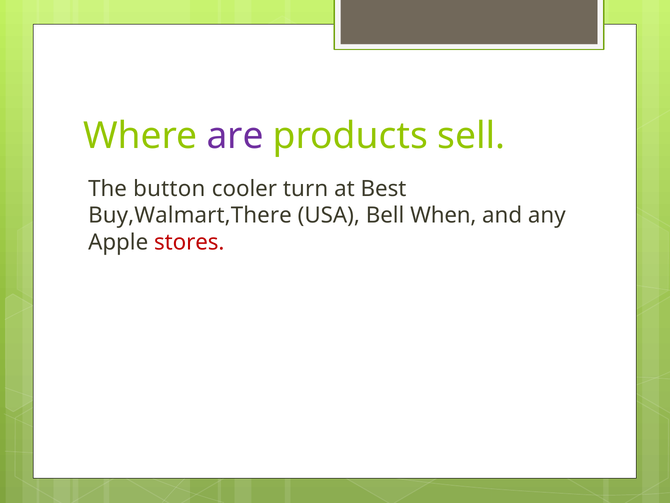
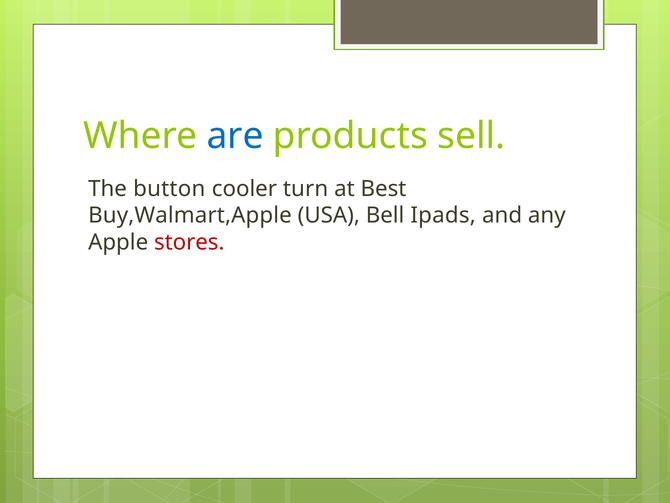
are colour: purple -> blue (235, 136)
Buy,Walmart,There: Buy,Walmart,There -> Buy,Walmart,Apple (190, 215)
When: When -> Ipads (443, 215)
